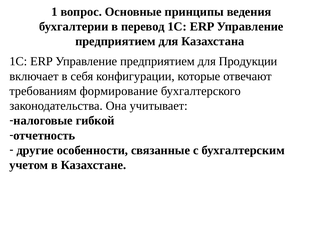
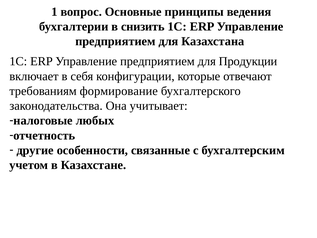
перевод: перевод -> снизить (143, 26)
гибкой: гибкой -> любых (95, 121)
